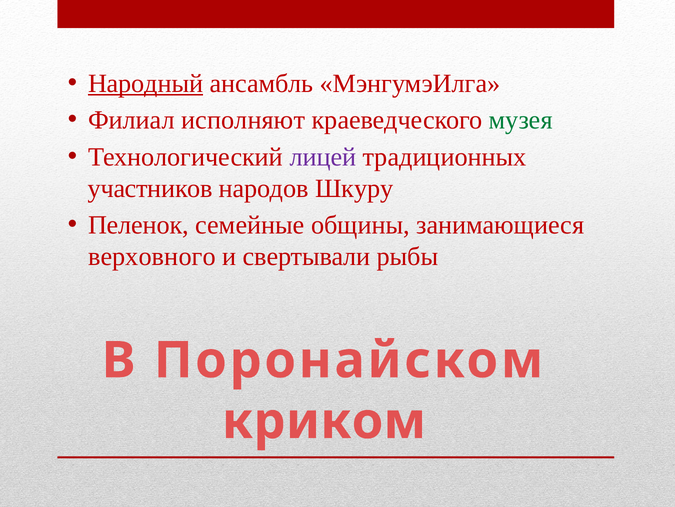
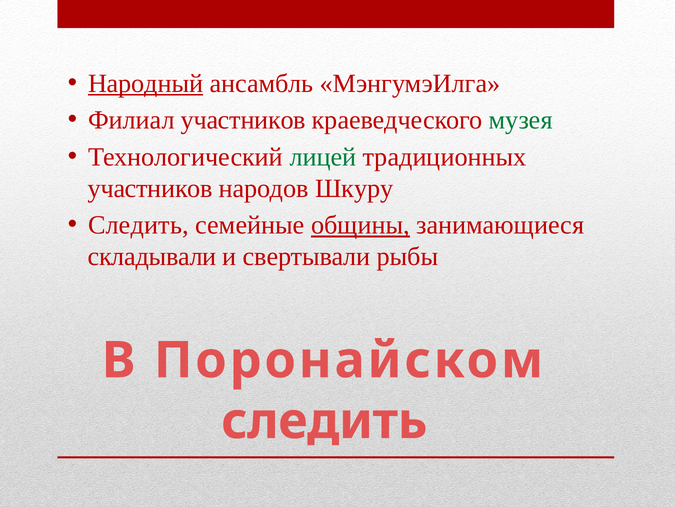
Филиал исполняют: исполняют -> участников (243, 120)
лицей colour: purple -> green (323, 157)
Пеленок: Пеленок -> Следить (138, 225)
общины underline: none -> present (360, 225)
верховного: верховного -> складывали (152, 256)
криком: криком -> следить (324, 421)
